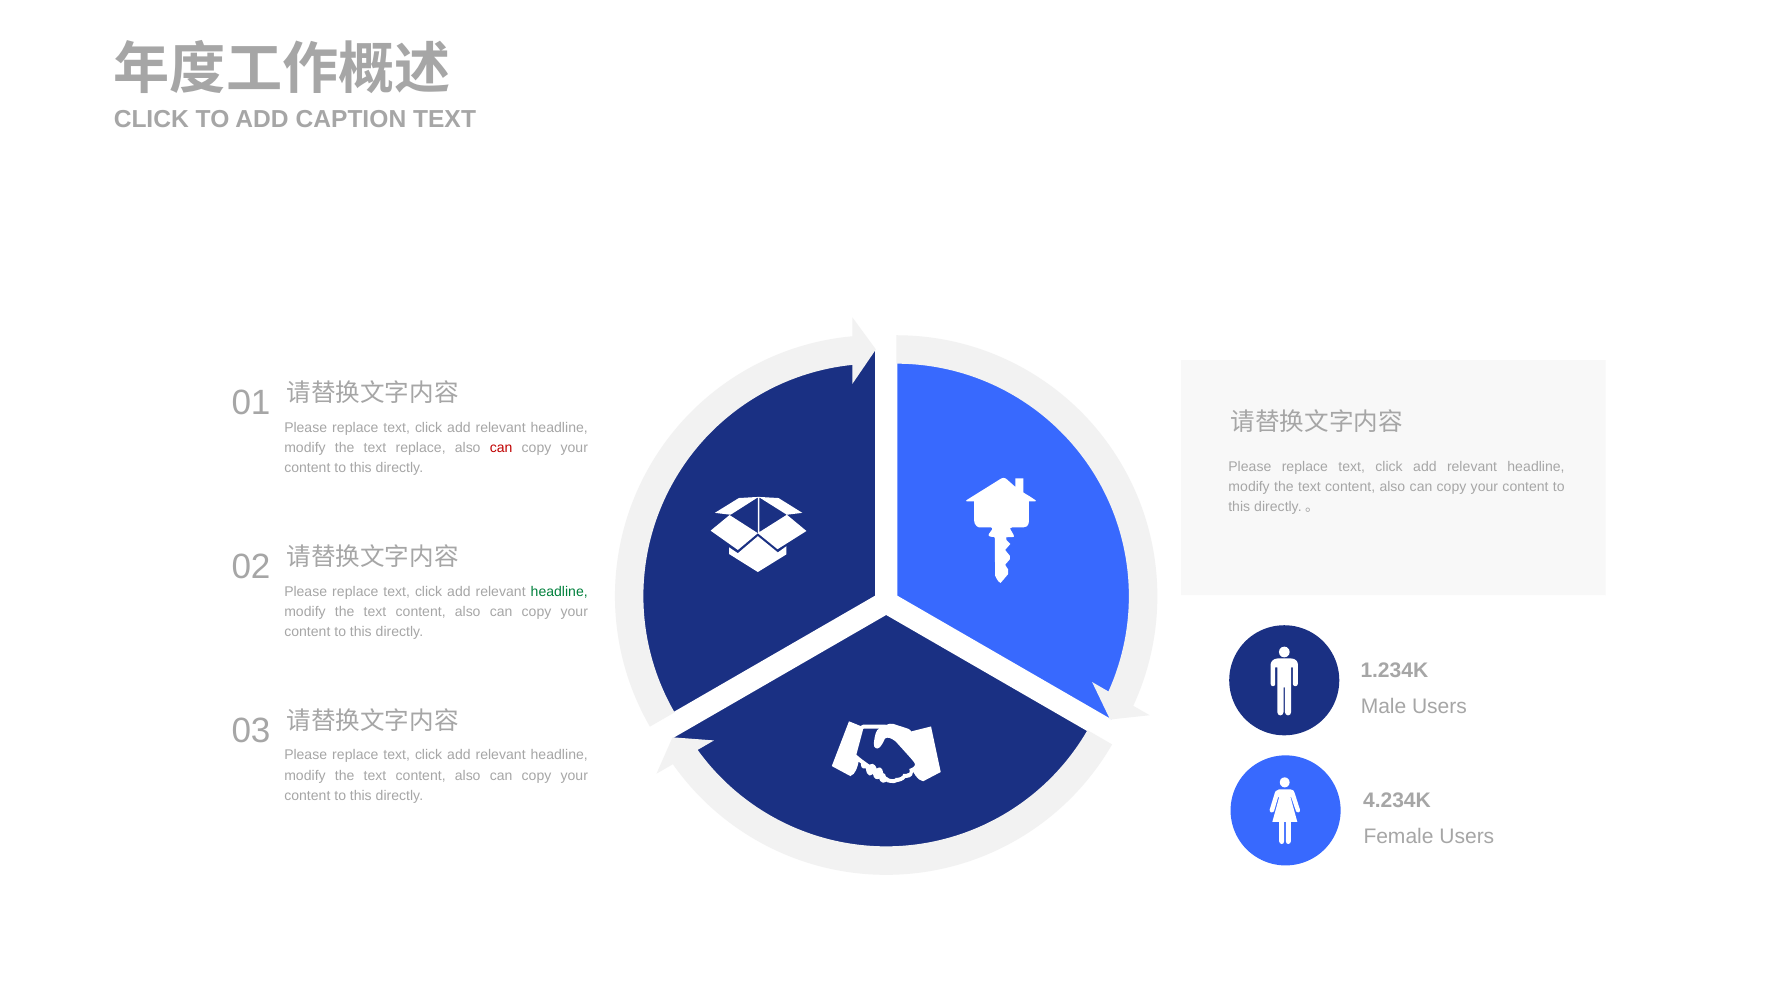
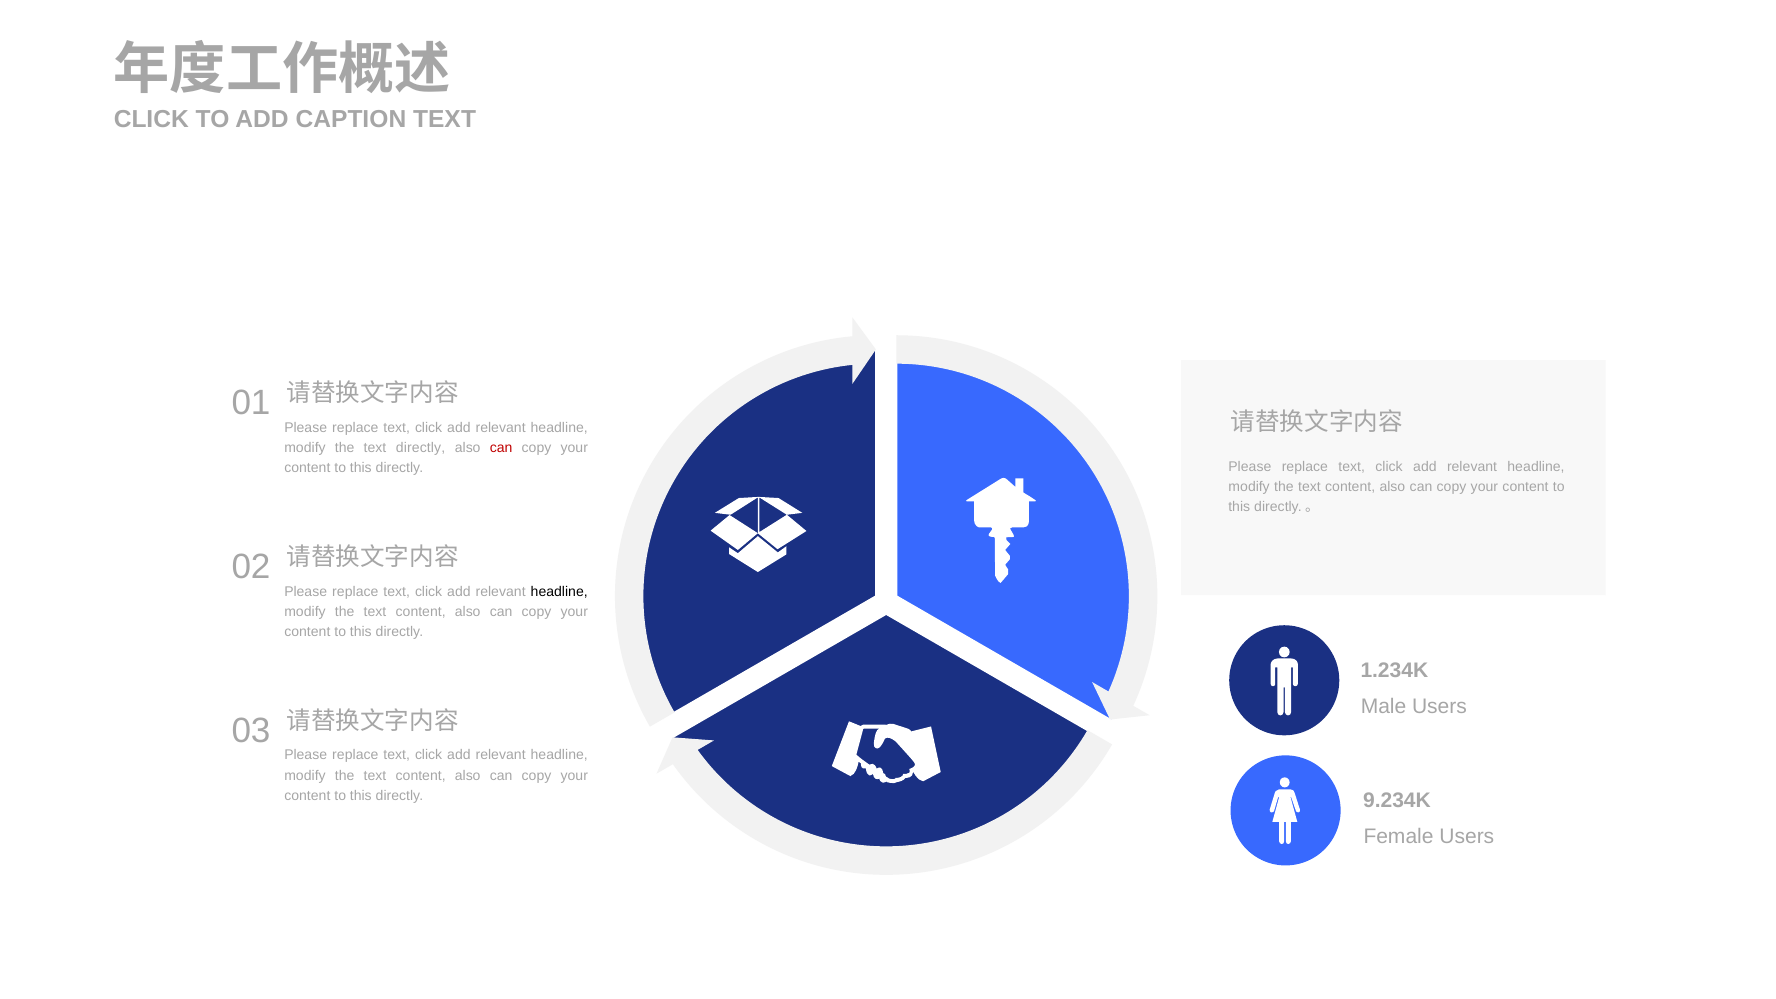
text replace: replace -> directly (421, 448)
headline colour: green -> black (559, 592)
4.234K: 4.234K -> 9.234K (1397, 801)
